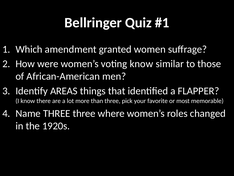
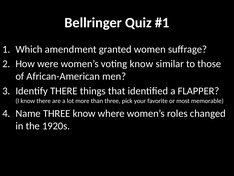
Identify AREAS: AREAS -> THERE (64, 91)
THREE three: three -> know (84, 113)
